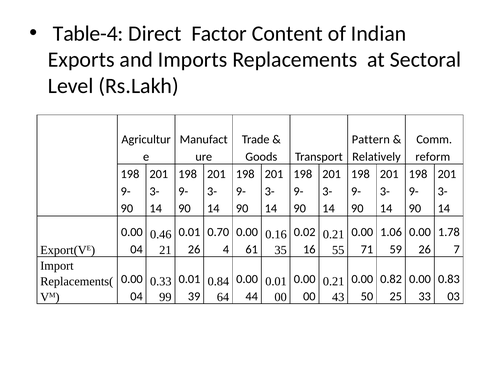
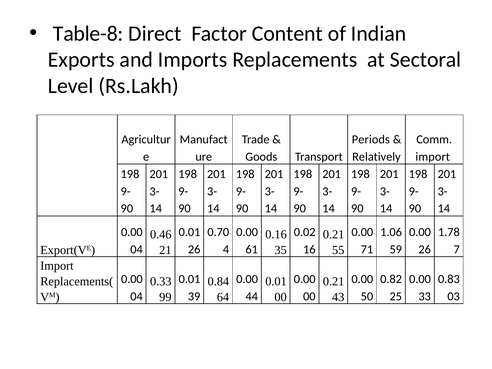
Table-4: Table-4 -> Table-8 (88, 34)
Pattern: Pattern -> Periods (371, 140)
reform: reform -> import (433, 157)
